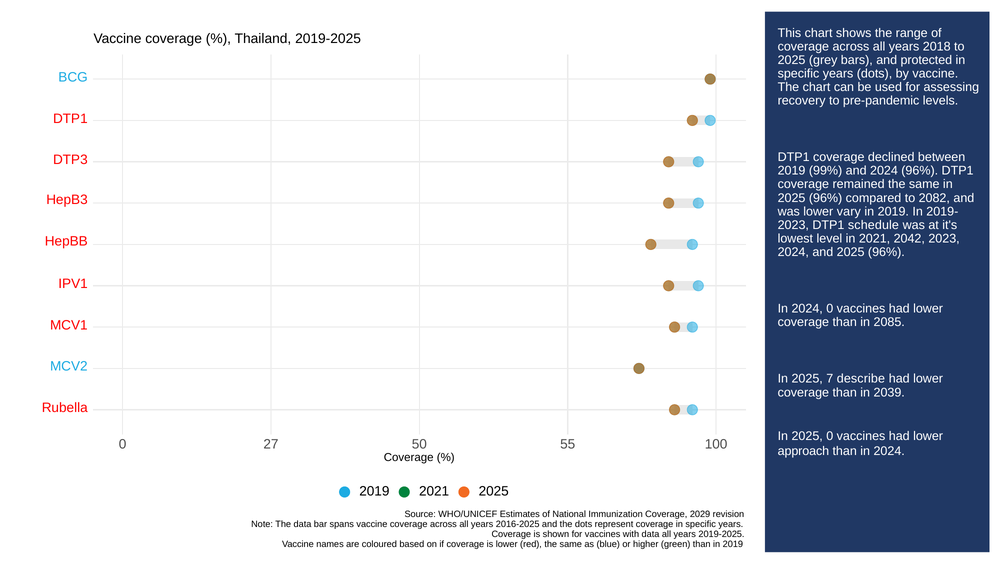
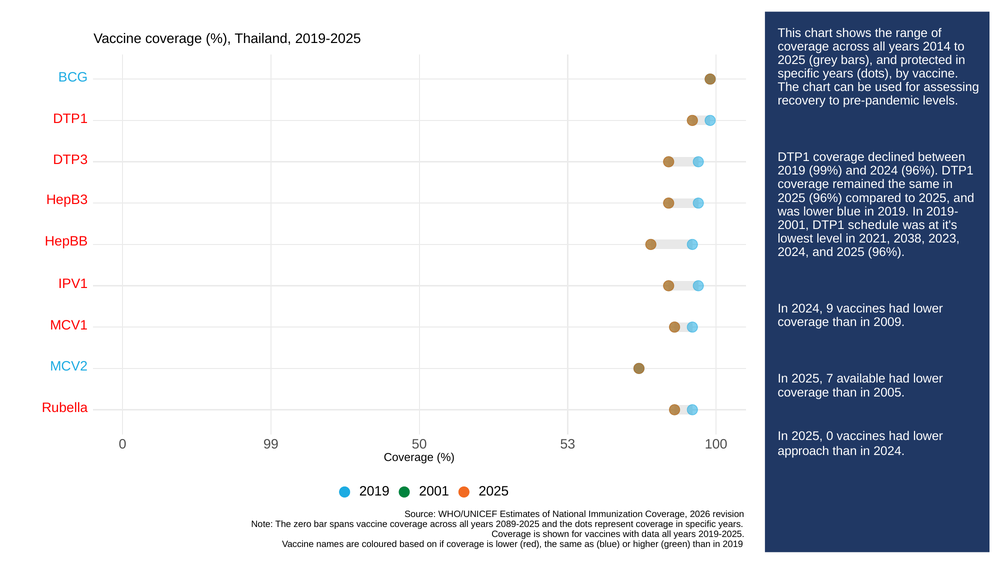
2018: 2018 -> 2014 (937, 46)
compared to 2082: 2082 -> 2025 (934, 198)
lower vary: vary -> blue (849, 211)
2023: 2023 -> 2001 (793, 225)
2042: 2042 -> 2038 (909, 238)
2024 0: 0 -> 9 (830, 308)
2085: 2085 -> 2009 (889, 322)
describe: describe -> available (861, 379)
2039: 2039 -> 2005 (889, 392)
27: 27 -> 99 (271, 444)
55: 55 -> 53 (568, 444)
2019 2021: 2021 -> 2001 (434, 491)
2029: 2029 -> 2026 (700, 514)
The data: data -> zero (303, 524)
2016-2025: 2016-2025 -> 2089-2025 (518, 524)
